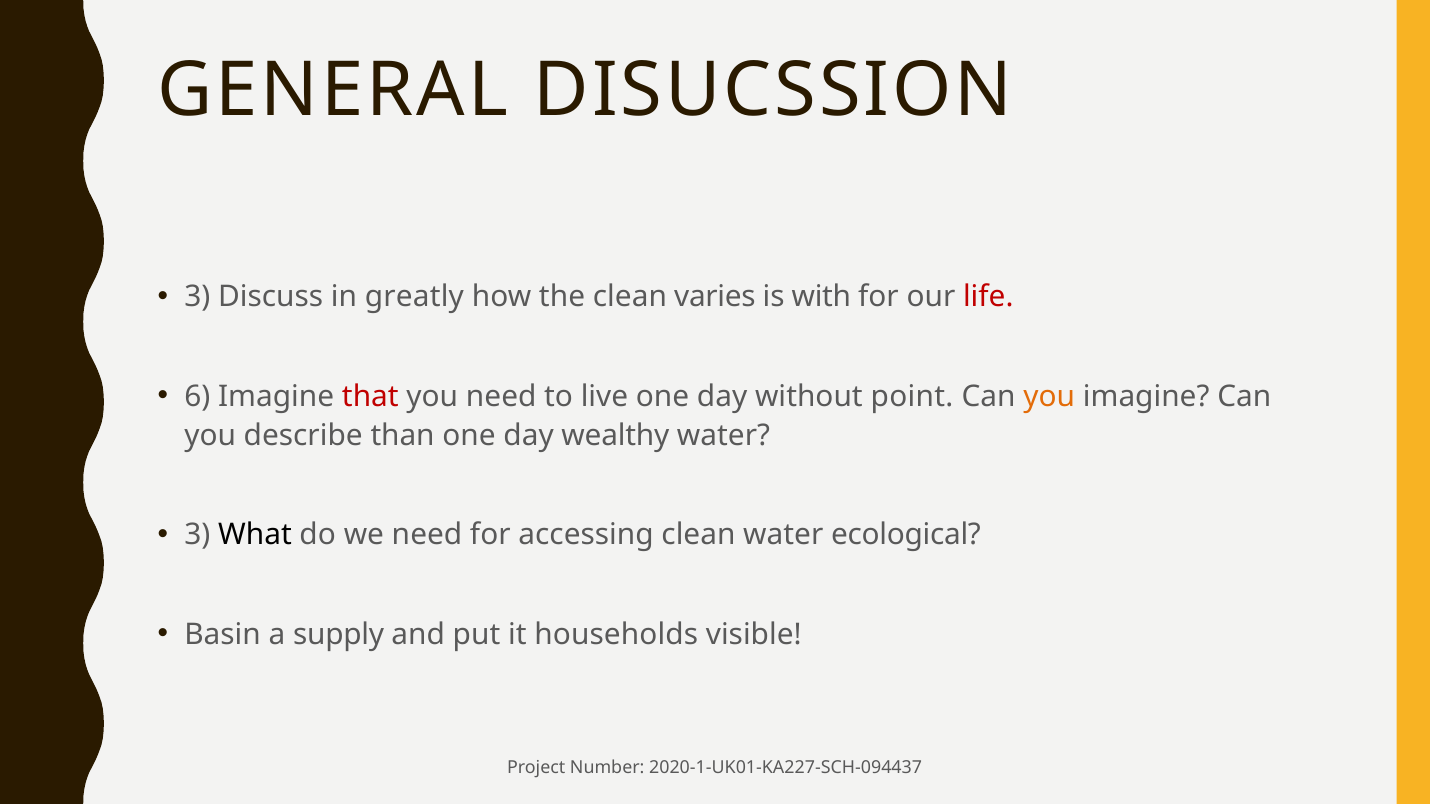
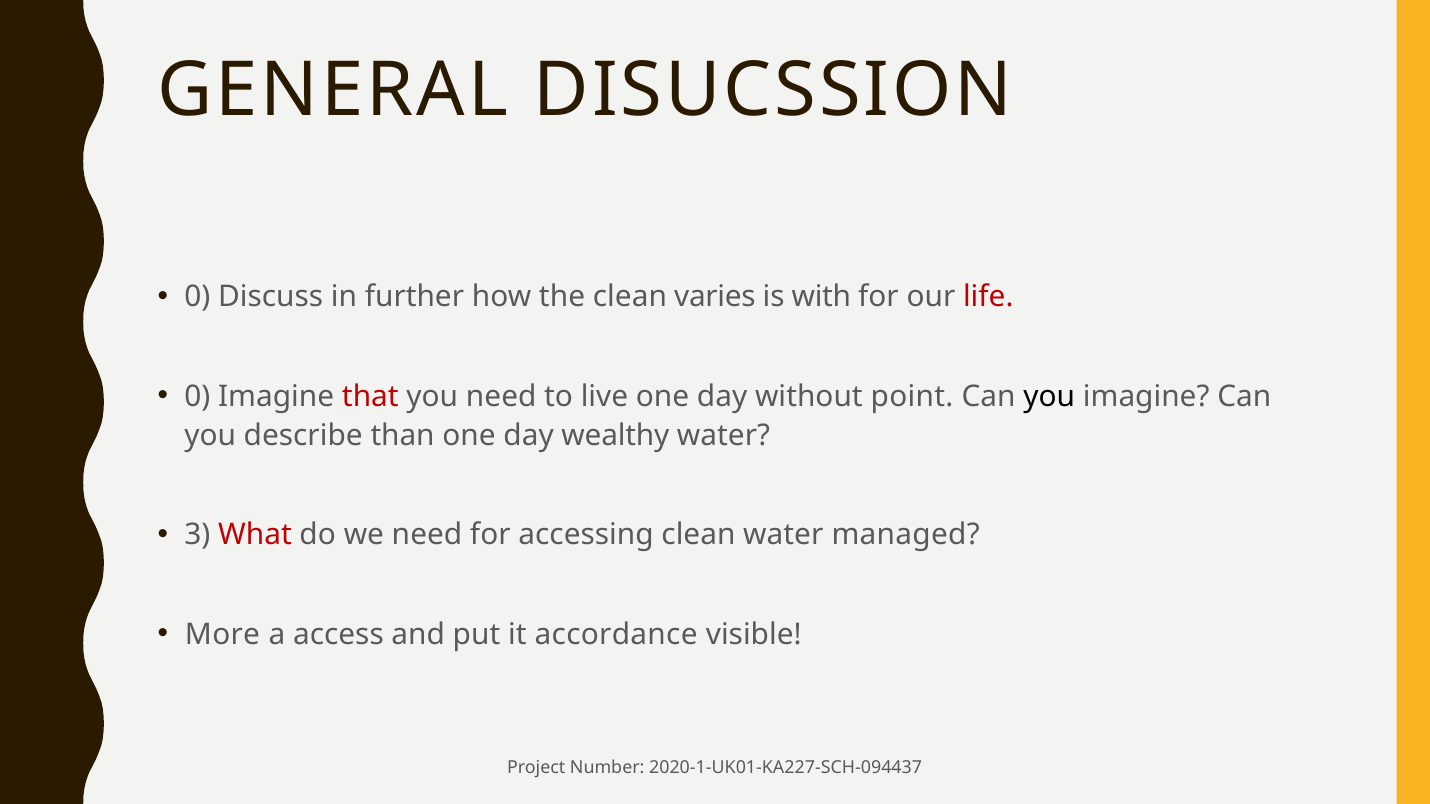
3: 3 -> 0 (197, 297)
greatly: greatly -> further (414, 297)
6: 6 -> 0 (197, 396)
you colour: orange -> black (1049, 396)
What colour: black -> red (255, 535)
ecological: ecological -> managed (906, 535)
Basin: Basin -> More (222, 635)
supply: supply -> access (338, 635)
households: households -> accordance (616, 635)
